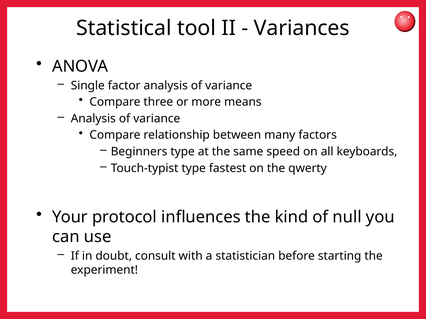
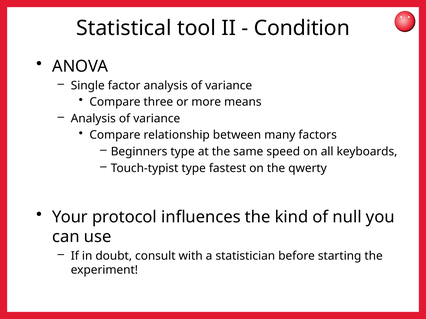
Variances: Variances -> Condition (302, 28)
